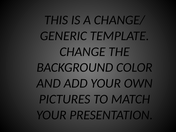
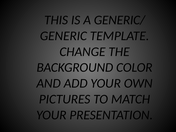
CHANGE/: CHANGE/ -> GENERIC/ (119, 20)
